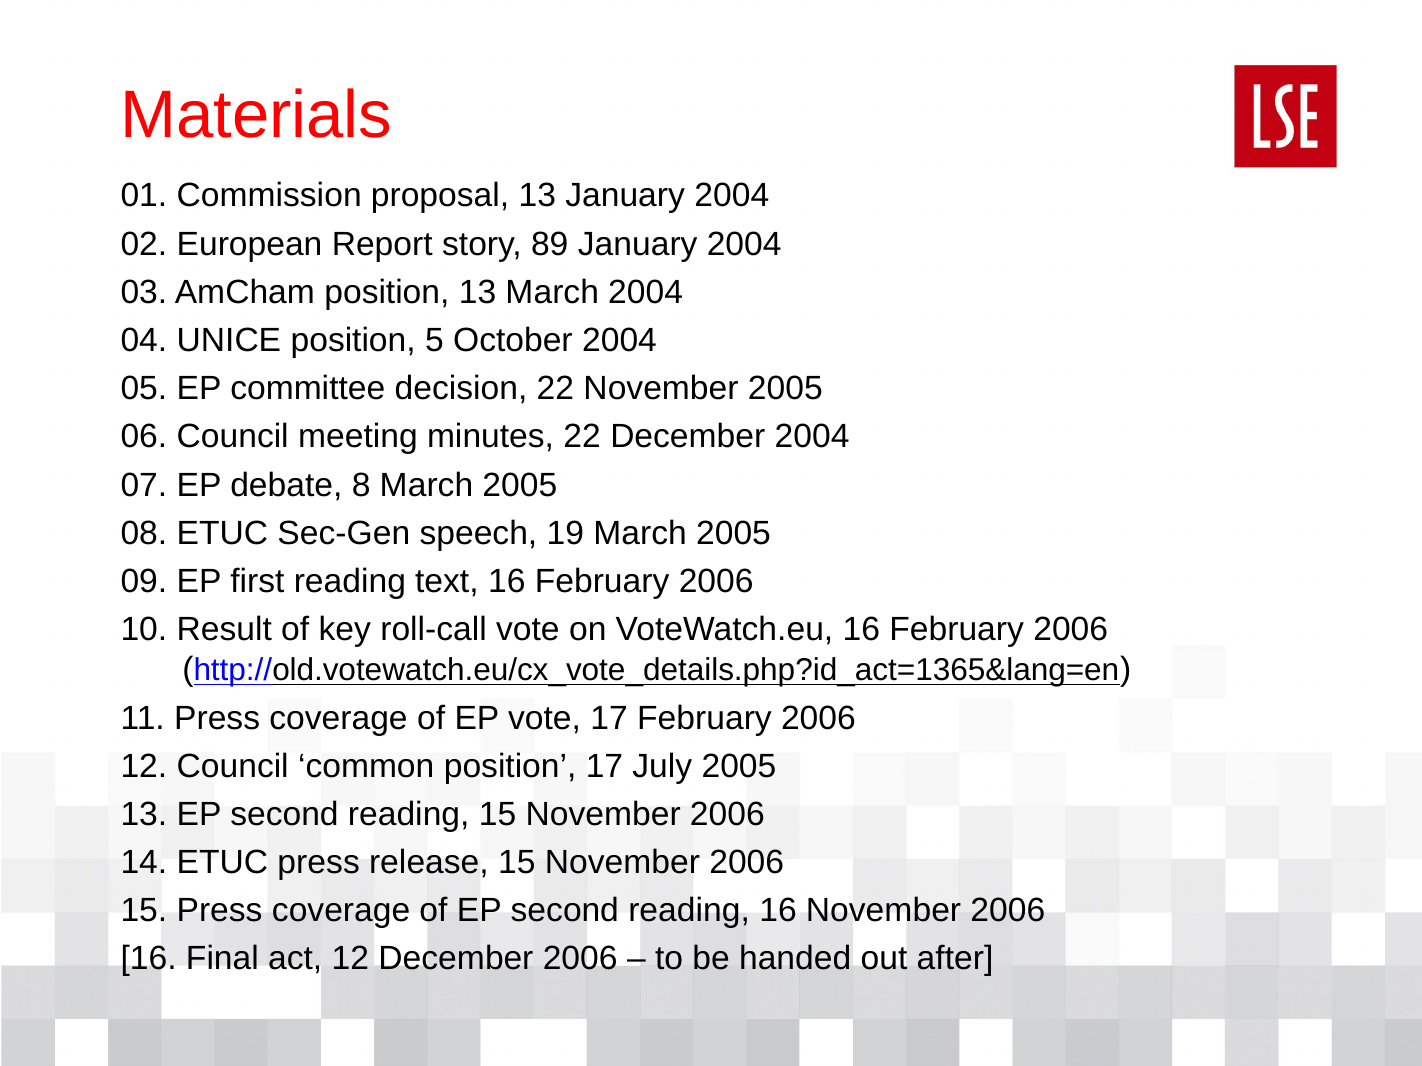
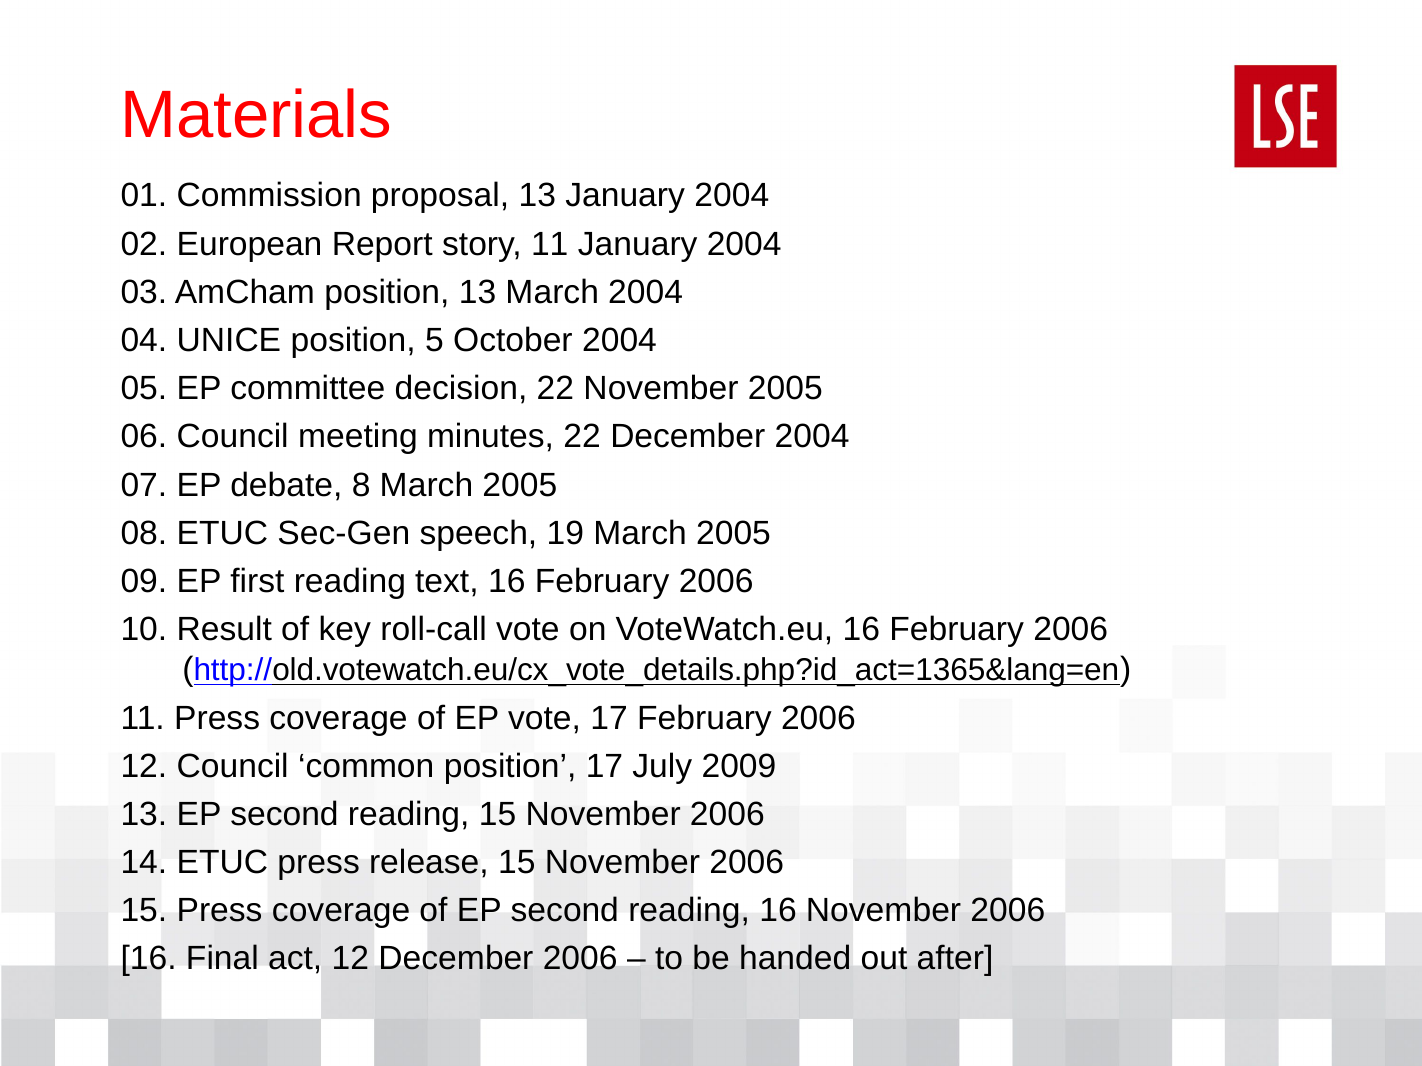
story 89: 89 -> 11 (550, 244)
July 2005: 2005 -> 2009 (739, 767)
